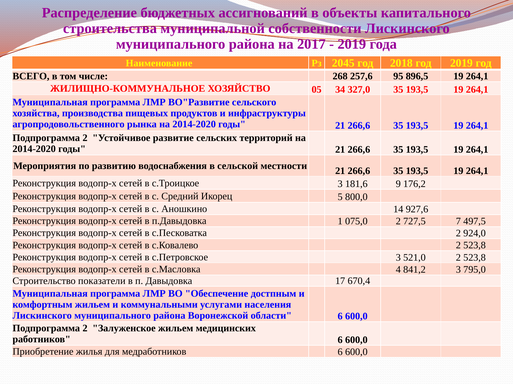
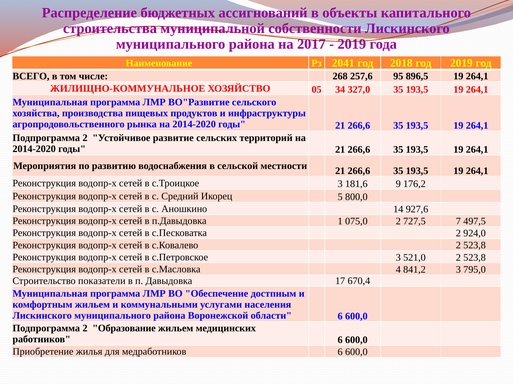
2045: 2045 -> 2041 (343, 63)
Залуженское: Залуженское -> Образование (124, 329)
